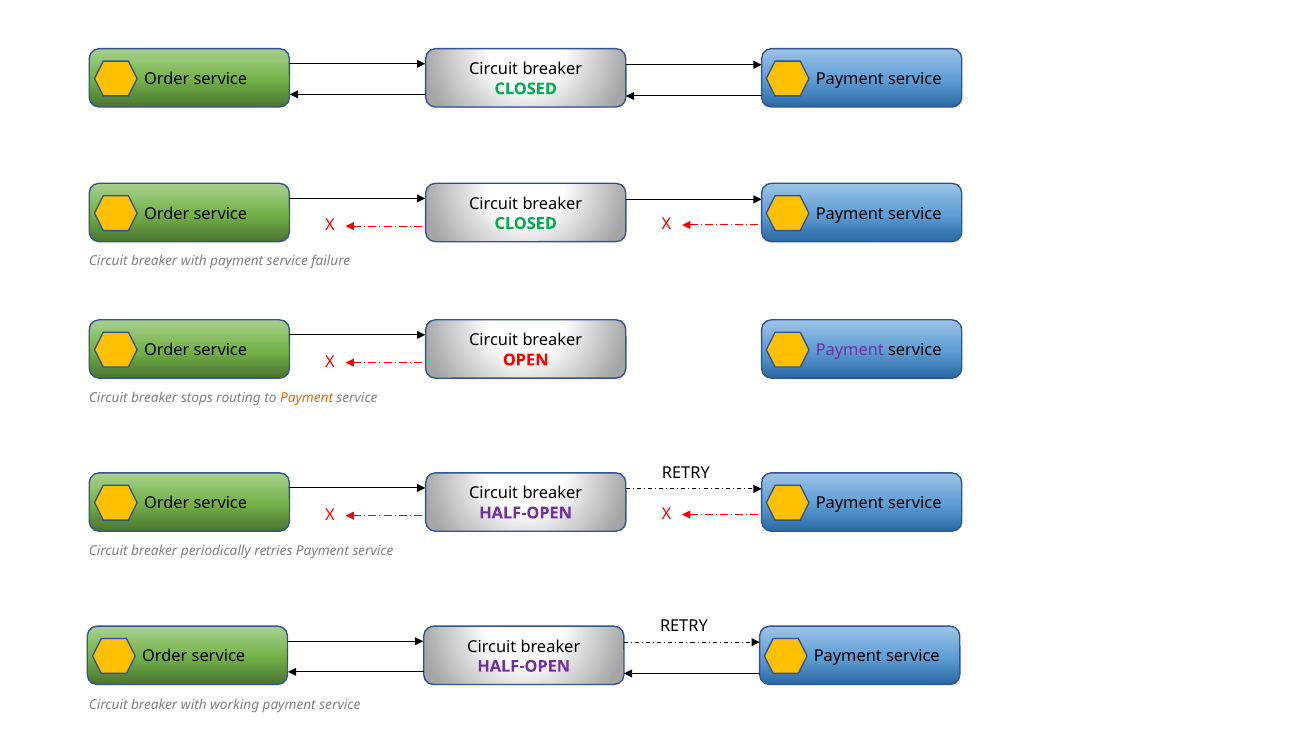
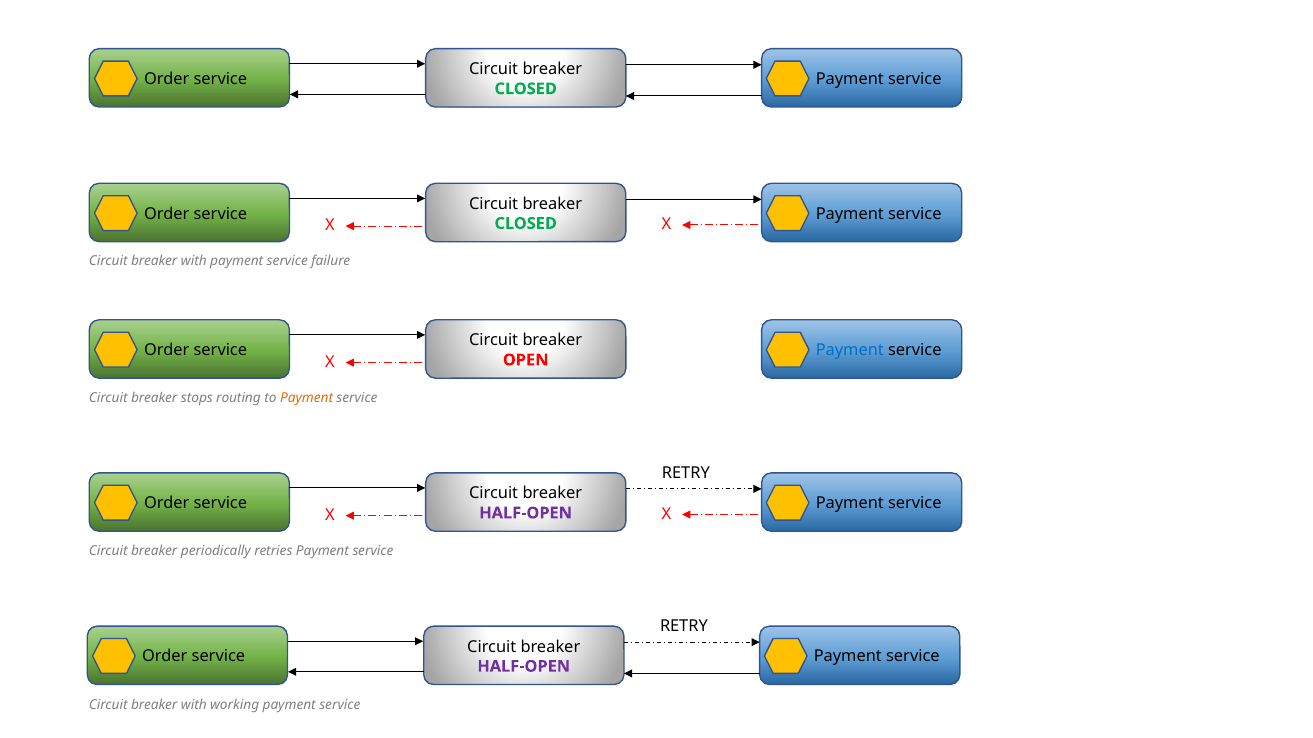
Payment colour: purple -> blue (850, 350)
